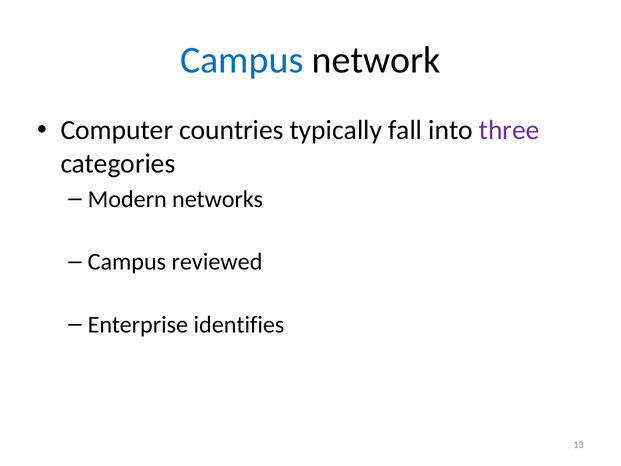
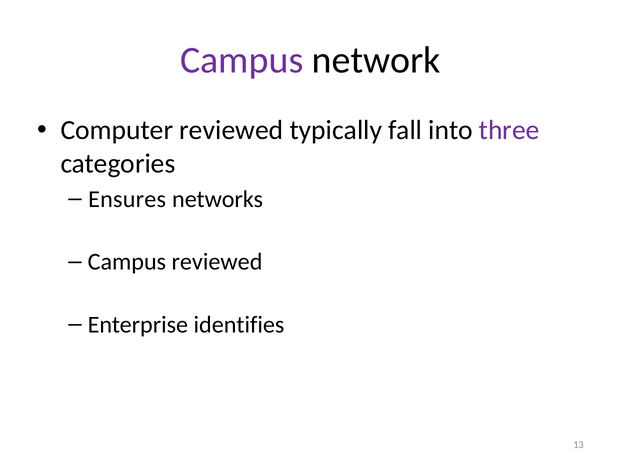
Campus colour: blue -> purple (242, 60)
Computer countries: countries -> reviewed (231, 130)
Modern: Modern -> Ensures (127, 199)
